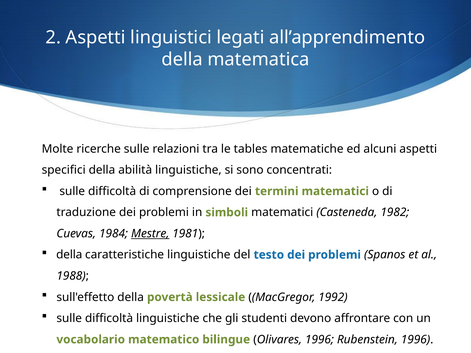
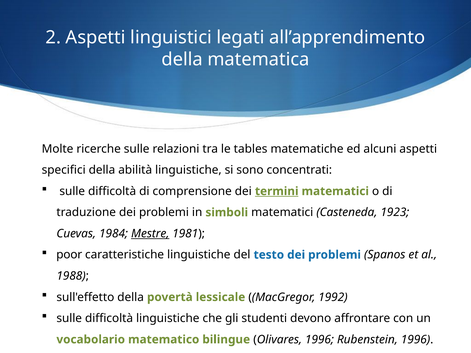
termini underline: none -> present (277, 191)
1982: 1982 -> 1923 (395, 213)
della: della -> poor (69, 255)
